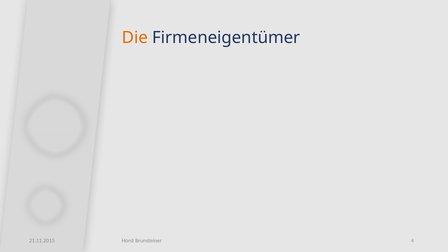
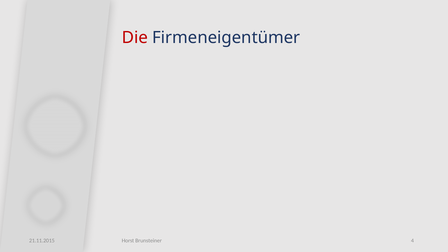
Die colour: orange -> red (135, 38)
